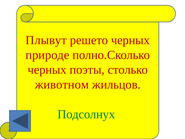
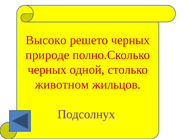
Плывут: Плывут -> Высоко (46, 40)
поэты: поэты -> одной (87, 70)
Подсолнух colour: green -> purple (86, 114)
